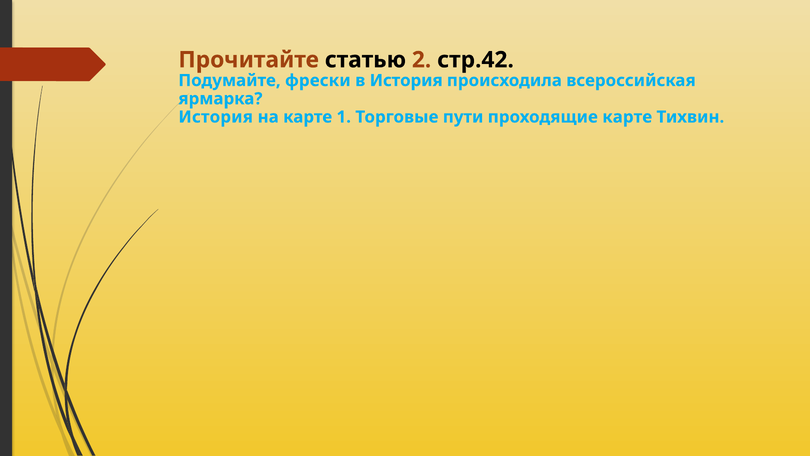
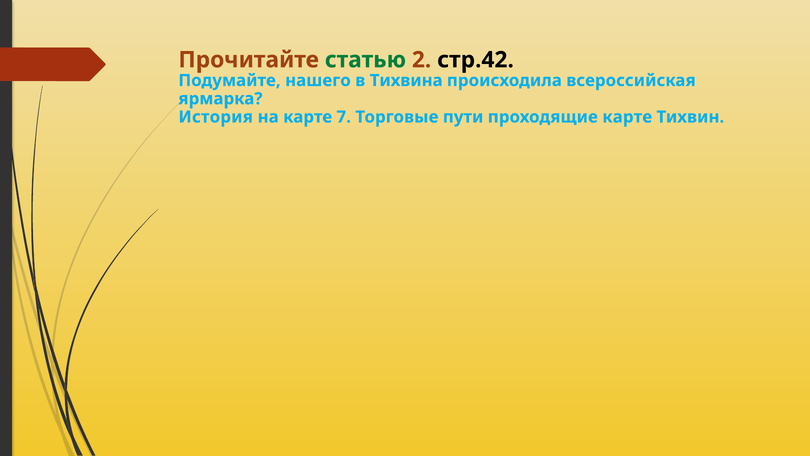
статью colour: black -> green (365, 60)
фрески: фрески -> нашего (318, 80)
в История: История -> Тихвина (406, 80)
1: 1 -> 7 (344, 117)
